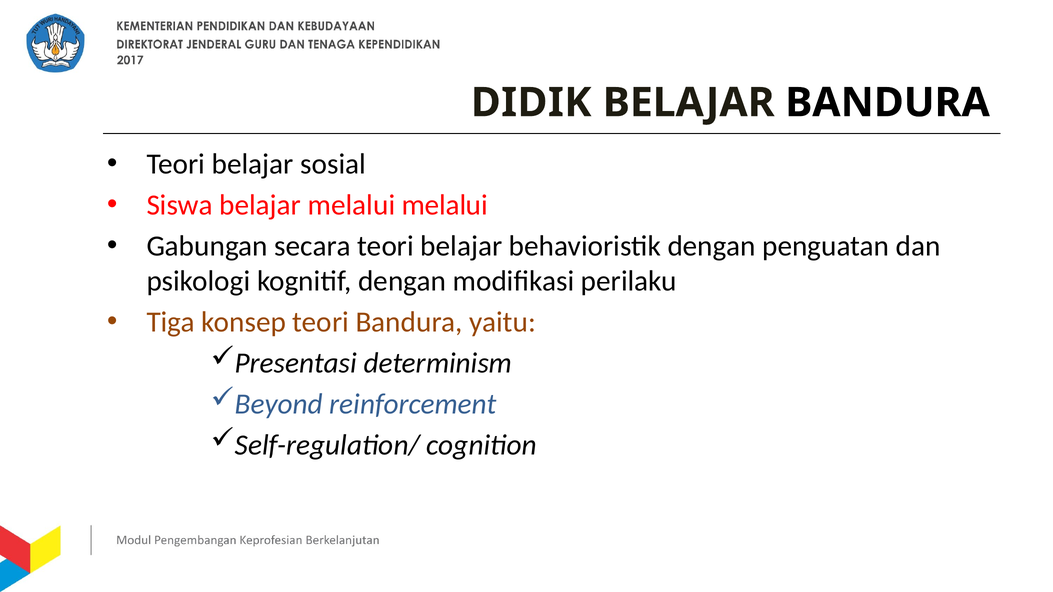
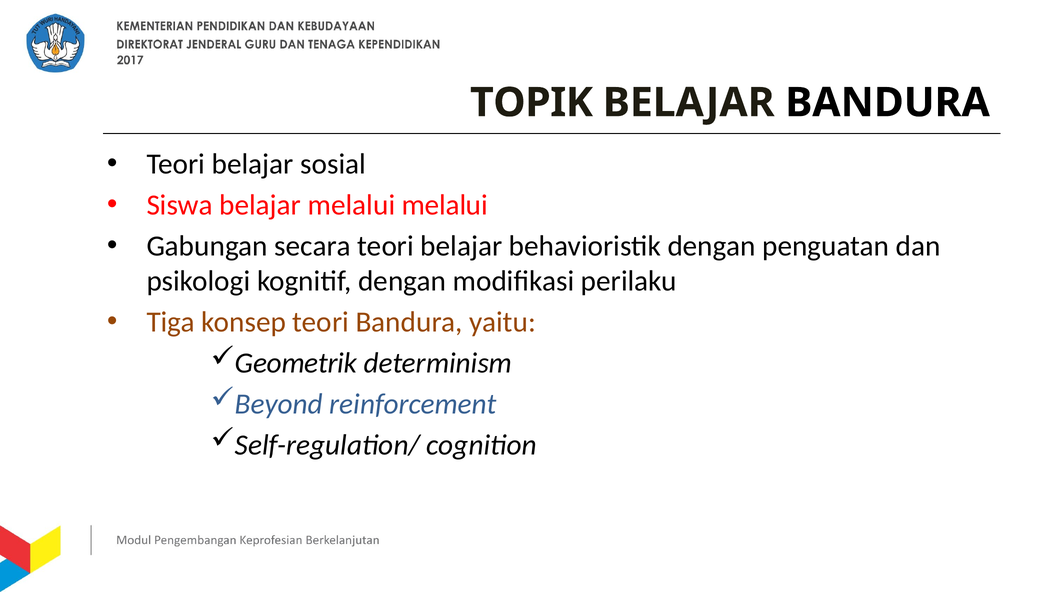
DIDIK: DIDIK -> TOPIK (532, 103)
Presentasi: Presentasi -> Geometrik (296, 363)
